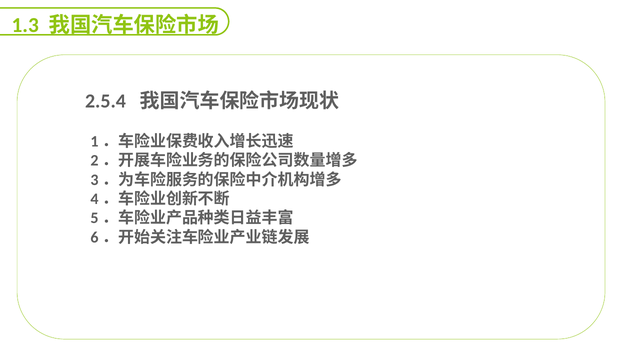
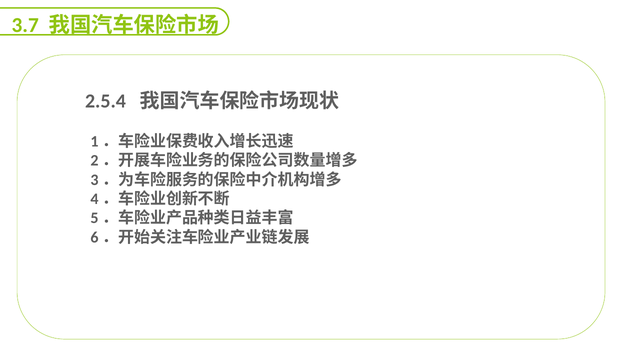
1.3: 1.3 -> 3.7 (25, 25)
